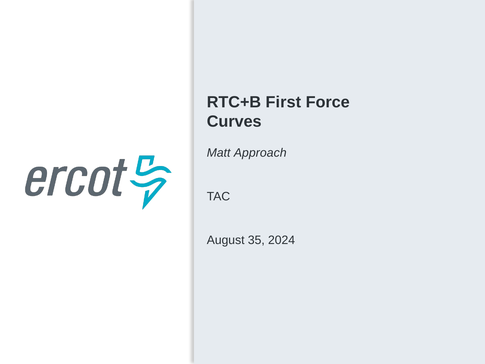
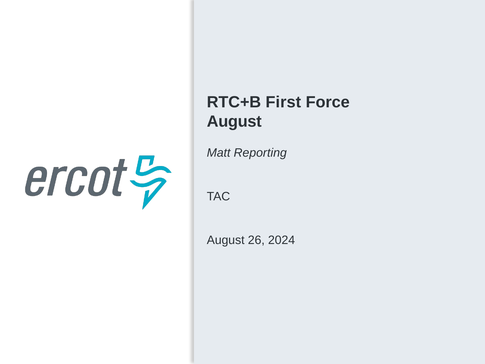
Curves: Curves -> August (234, 121)
Approach: Approach -> Reporting (260, 153)
35: 35 -> 26 (256, 240)
